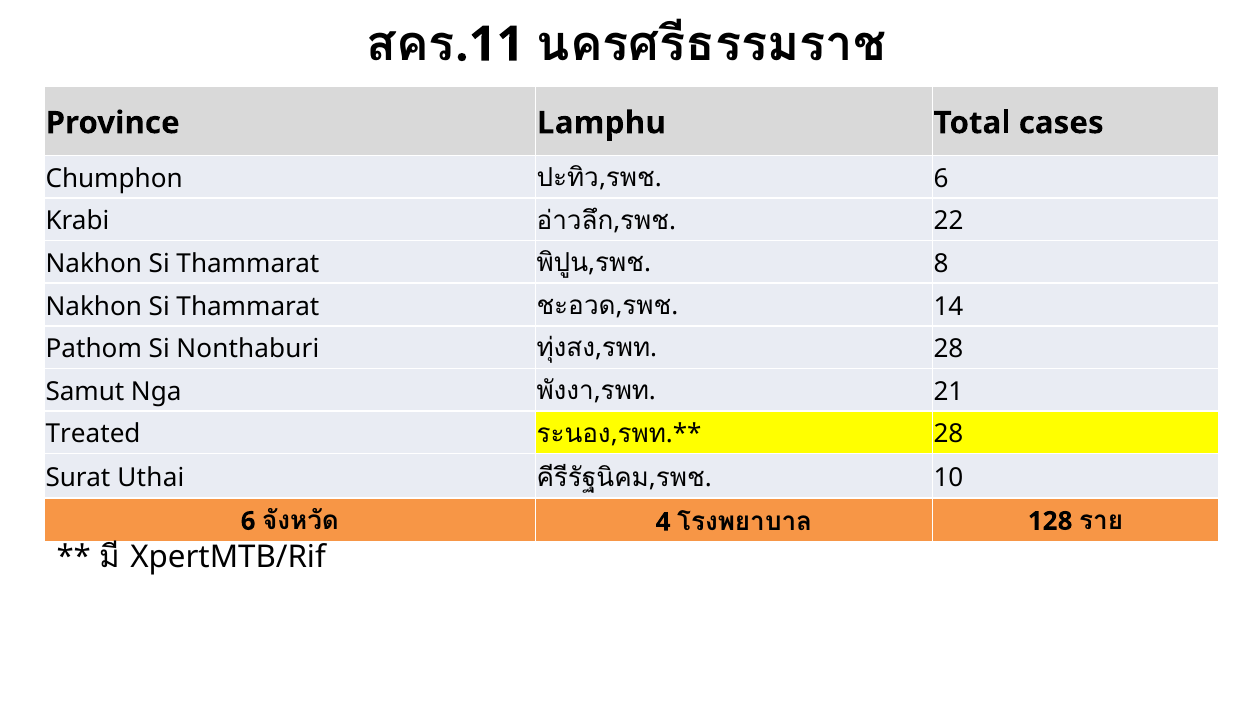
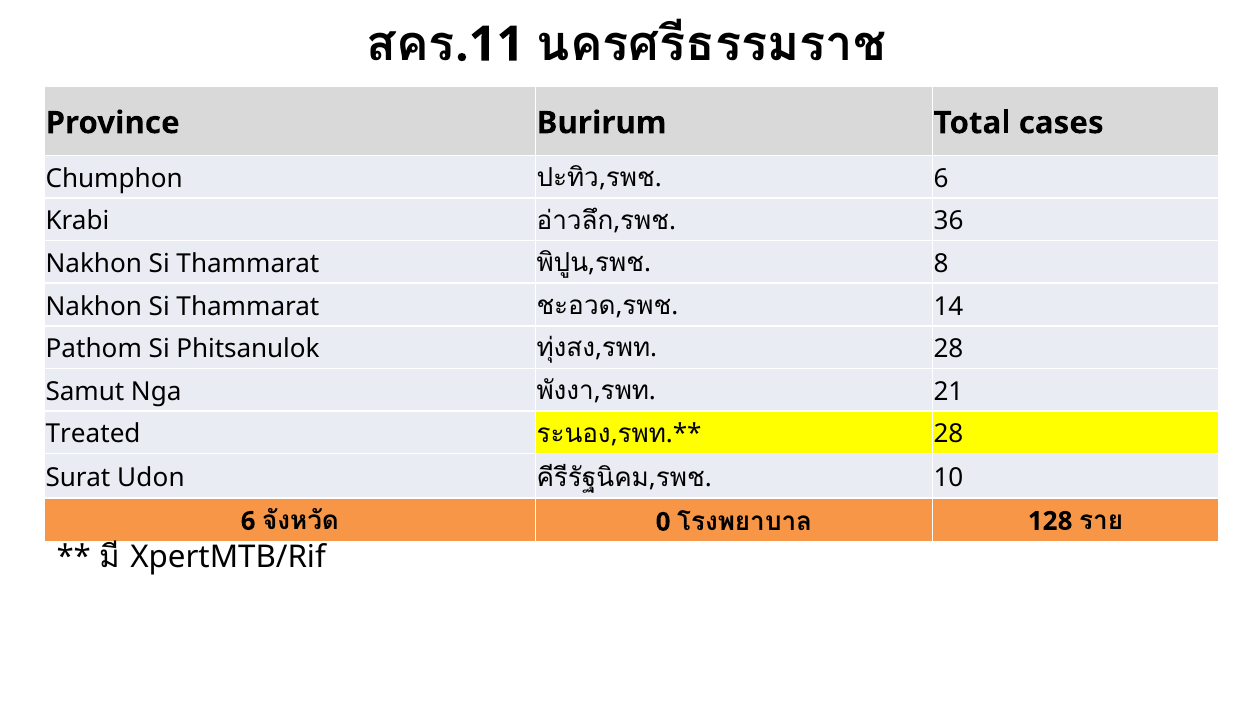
Lamphu: Lamphu -> Burirum (602, 123)
22: 22 -> 36 (949, 221)
Nonthaburi: Nonthaburi -> Phitsanulok (248, 349)
Uthai: Uthai -> Udon (151, 478)
4: 4 -> 0 (663, 522)
